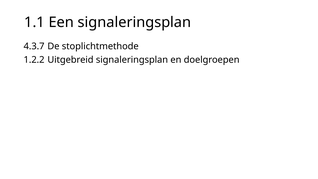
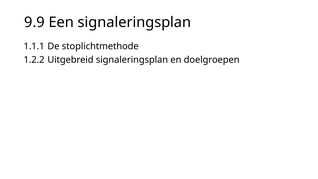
1.1: 1.1 -> 9.9 (35, 22)
4.3.7: 4.3.7 -> 1.1.1 (34, 46)
